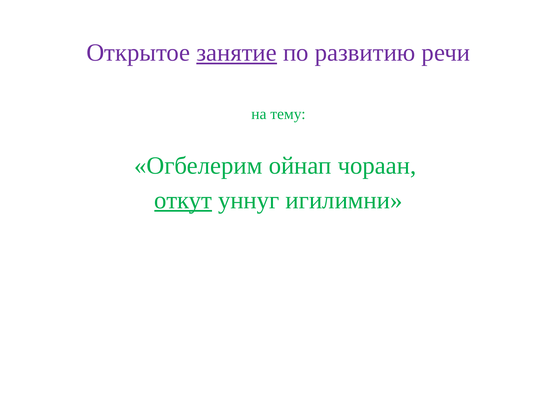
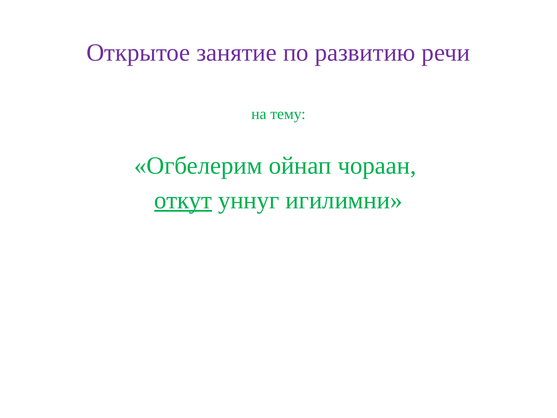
занятие underline: present -> none (237, 53)
